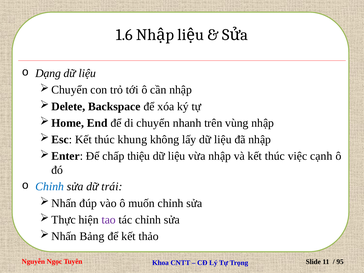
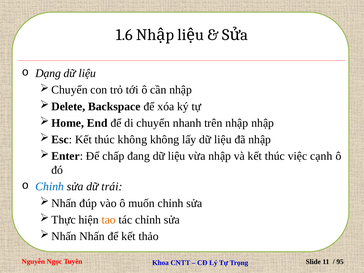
trên vùng: vùng -> nhập (237, 123)
thúc khung: khung -> không (132, 140)
thiệu: thiệu -> đang (139, 156)
tao colour: purple -> orange (109, 220)
Bảng: Bảng -> Nhấn (92, 236)
